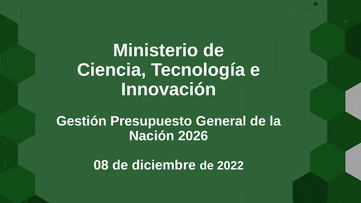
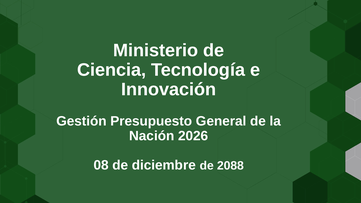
2022: 2022 -> 2088 (230, 166)
